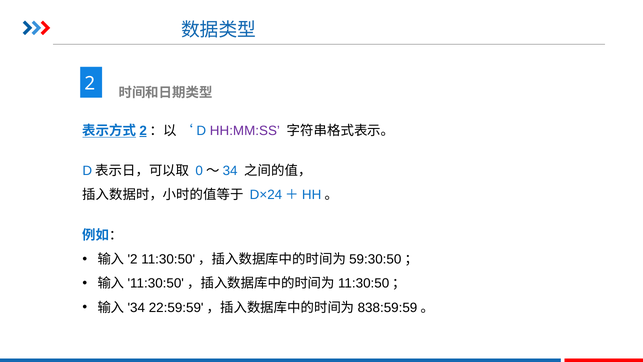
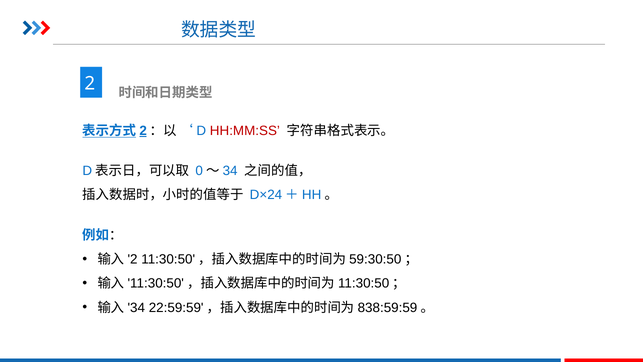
HH:MM:SS colour: purple -> red (245, 131)
